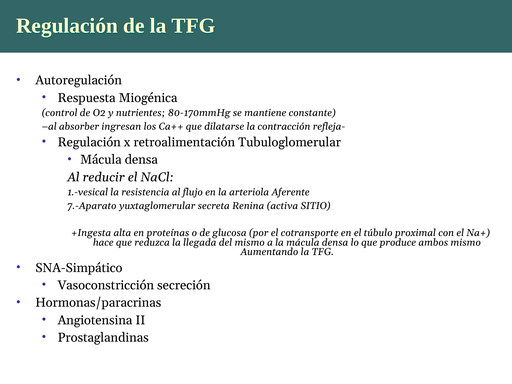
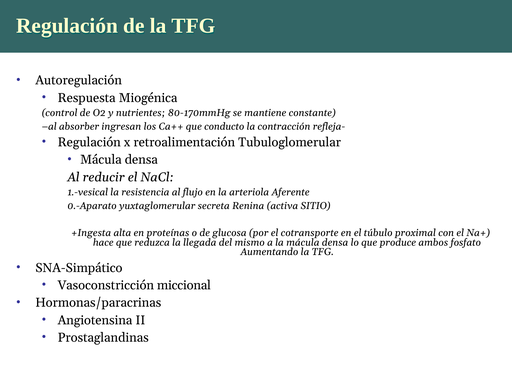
dilatarse: dilatarse -> conducto (224, 126)
7.-Aparato: 7.-Aparato -> 0.-Aparato (92, 206)
ambos mismo: mismo -> fosfato (466, 242)
secreción: secreción -> miccional (184, 285)
